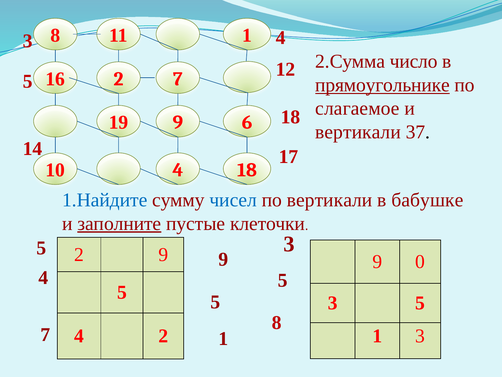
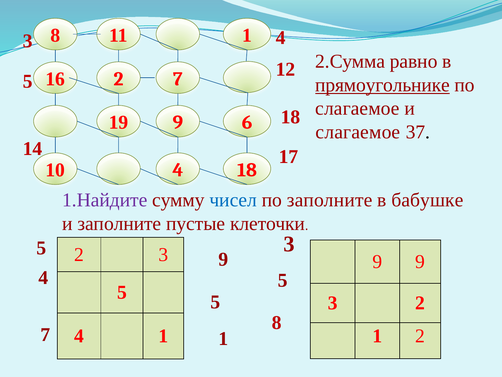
число: число -> равно (414, 61)
вертикали: вертикали -> слагаемое (358, 132)
1.Найдите colour: blue -> purple (105, 200)
по вертикали: вертикали -> заполните (330, 200)
заполните underline: present -> none (119, 223)
2 9: 9 -> 3 (163, 254)
9 0: 0 -> 9 (420, 262)
5: 5 -> 2 (420, 303)
1 3: 3 -> 2 (420, 336)
4 2: 2 -> 1 (163, 336)
